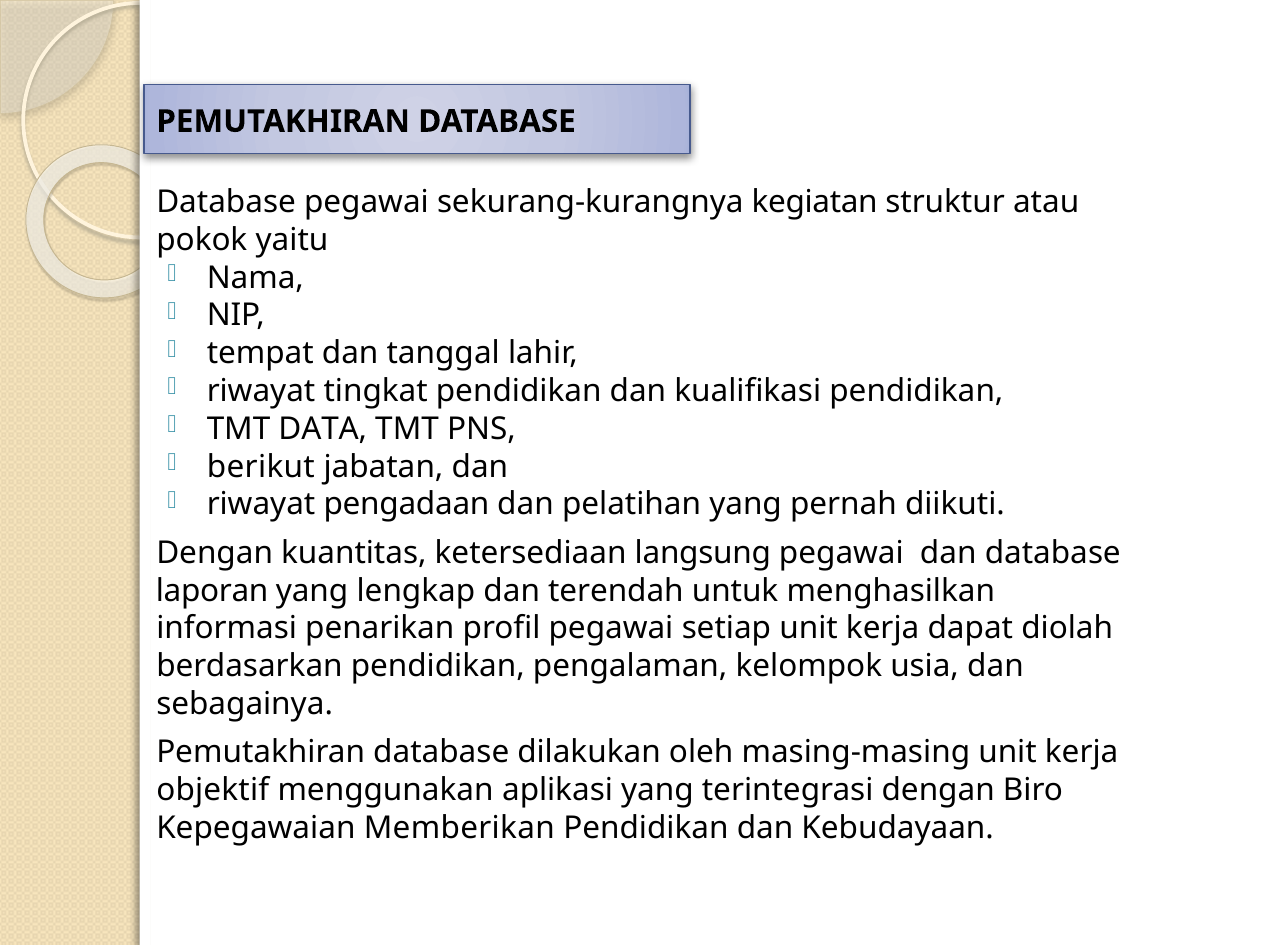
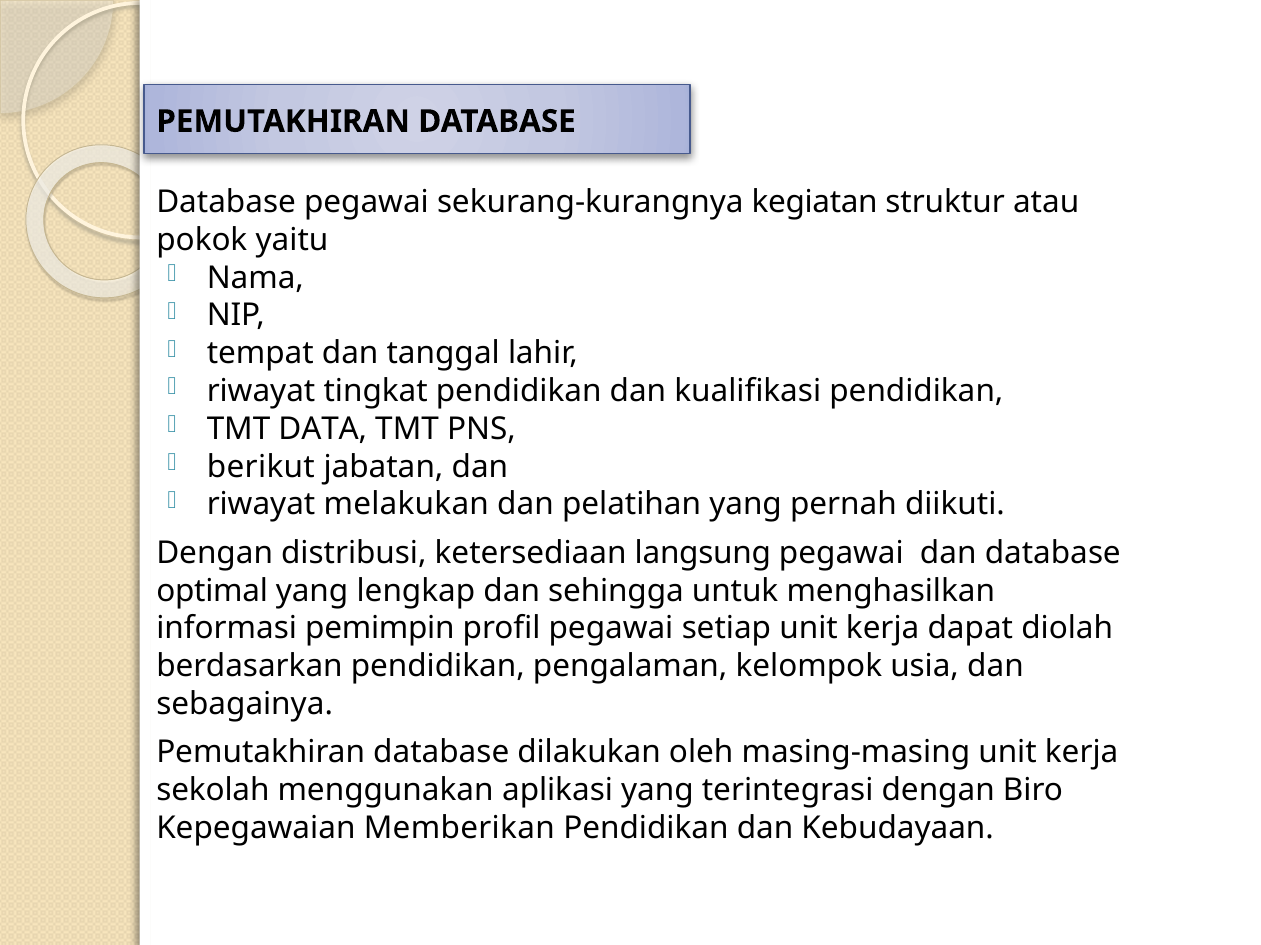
pengadaan: pengadaan -> melakukan (406, 505)
kuantitas: kuantitas -> distribusi (354, 553)
laporan: laporan -> optimal (212, 591)
terendah: terendah -> sehingga (616, 591)
penarikan: penarikan -> pemimpin (380, 629)
objektif: objektif -> sekolah (213, 791)
